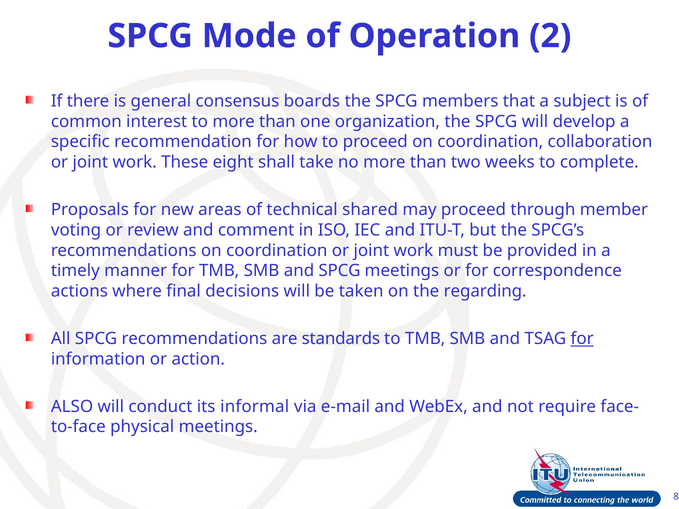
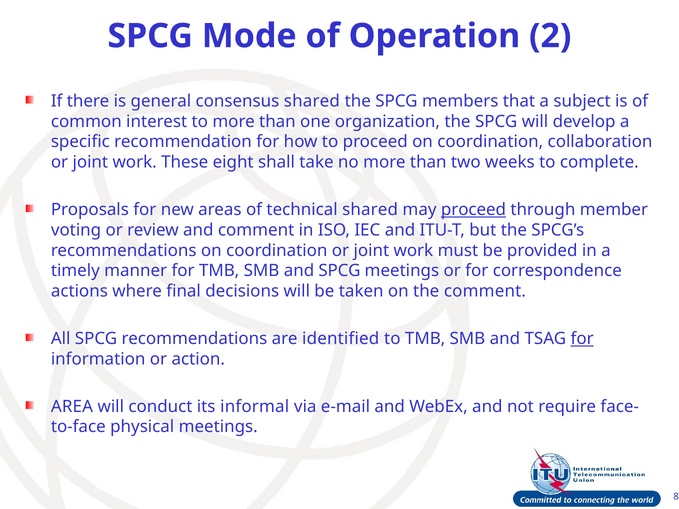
consensus boards: boards -> shared (312, 101)
proceed underline: none -> present (473, 210)
the regarding: regarding -> comment (485, 291)
standards: standards -> identified (341, 339)
ALSO: ALSO -> AREA (72, 407)
